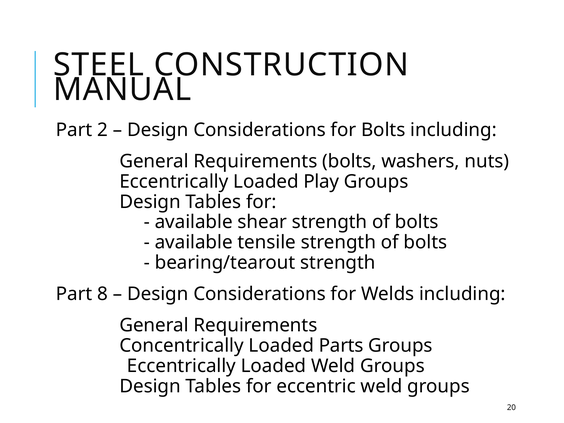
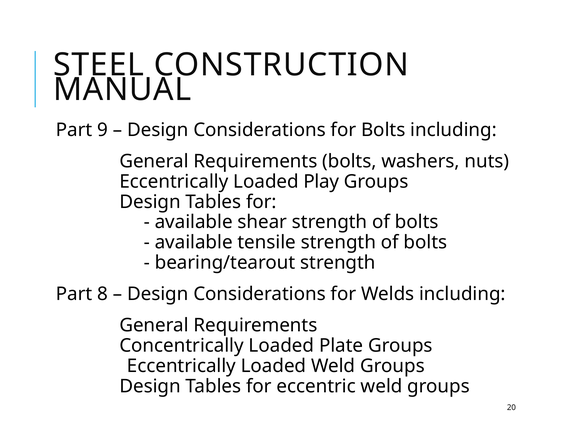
2: 2 -> 9 (103, 130)
Parts: Parts -> Plate (341, 346)
